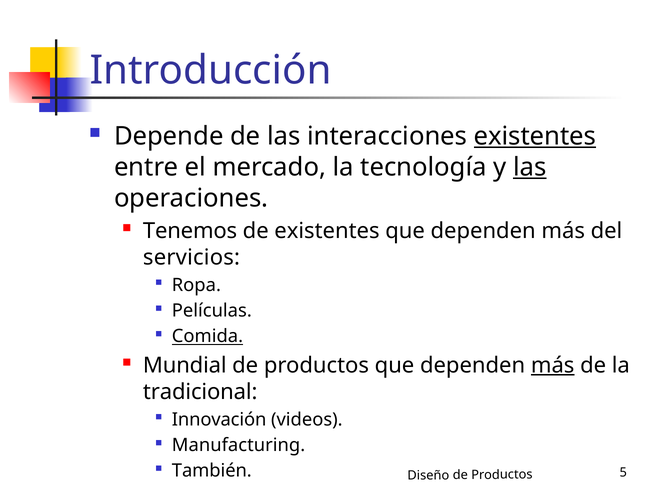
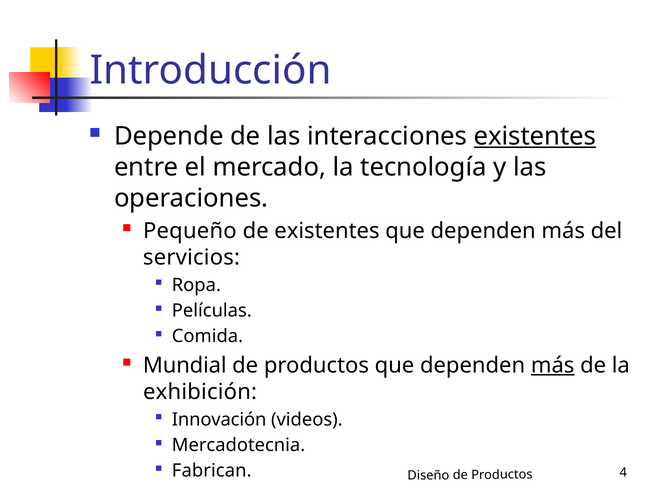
las underline: present -> none (530, 167)
Tenemos: Tenemos -> Pequeño (190, 231)
Comida underline: present -> none (207, 336)
tradicional: tradicional -> exhibición (200, 392)
Manufacturing: Manufacturing -> Mercadotecnia (239, 445)
También: También -> Fabrican (212, 471)
5: 5 -> 4 (623, 473)
